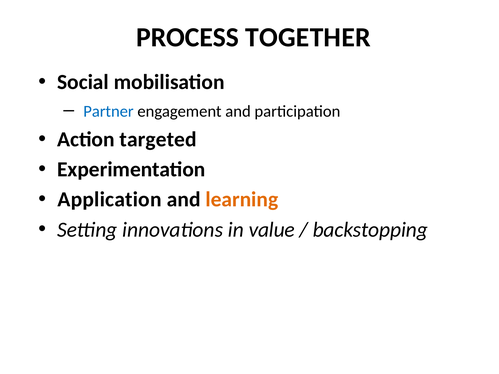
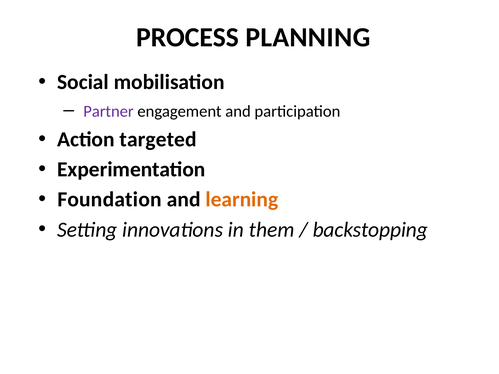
TOGETHER: TOGETHER -> PLANNING (308, 37)
Partner colour: blue -> purple (108, 111)
Application: Application -> Foundation (110, 200)
value: value -> them (272, 230)
